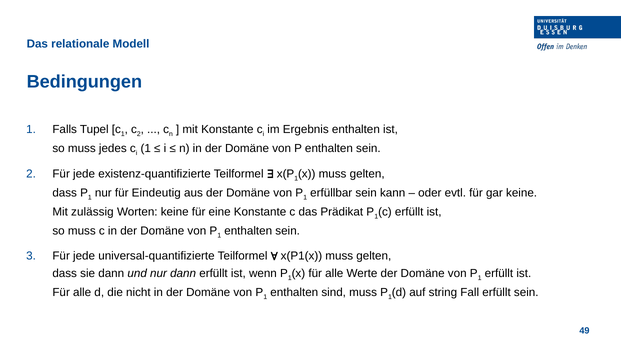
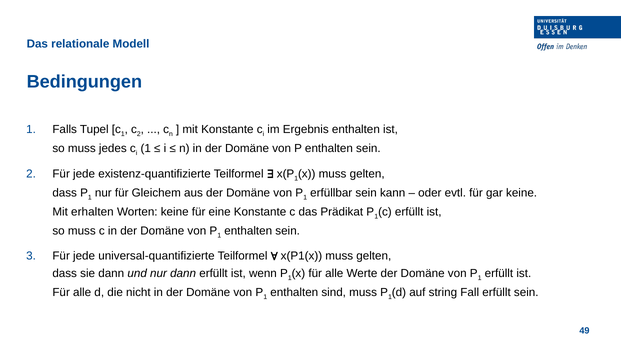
Eindeutig: Eindeutig -> Gleichem (156, 193)
zulässig: zulässig -> erhalten (92, 212)
